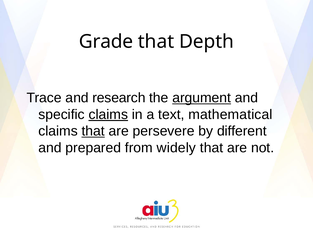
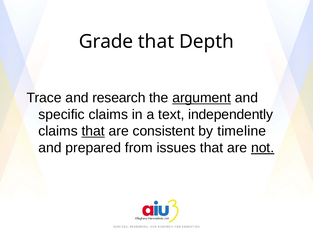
claims underline: present -> none (108, 115)
mathematical: mathematical -> independently (231, 115)
persevere: persevere -> consistent (164, 132)
different: different -> timeline (242, 132)
widely: widely -> issues (176, 148)
not underline: none -> present (263, 148)
